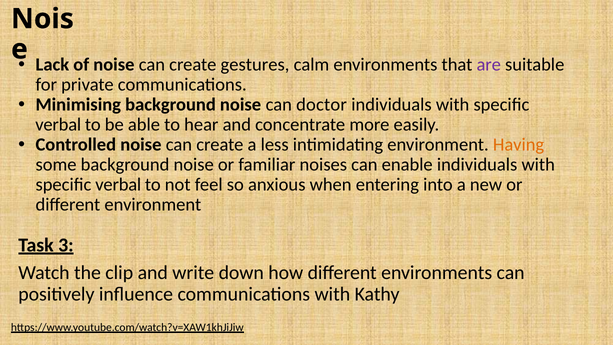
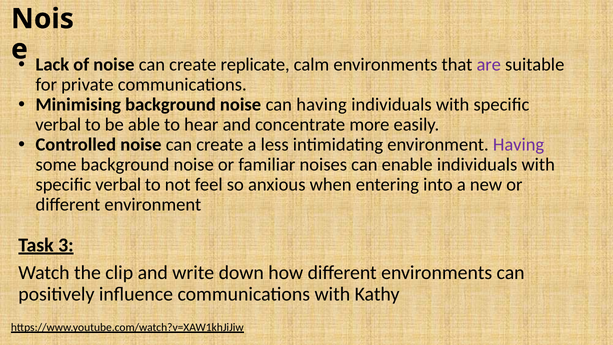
gestures: gestures -> replicate (255, 65)
can doctor: doctor -> having (322, 105)
Having colour: orange -> purple (519, 145)
